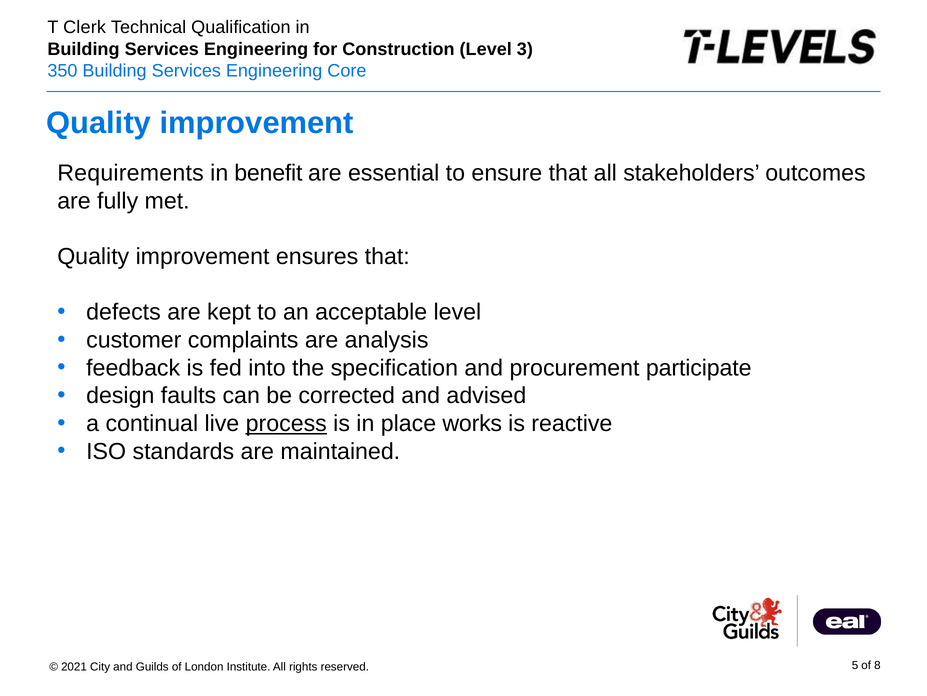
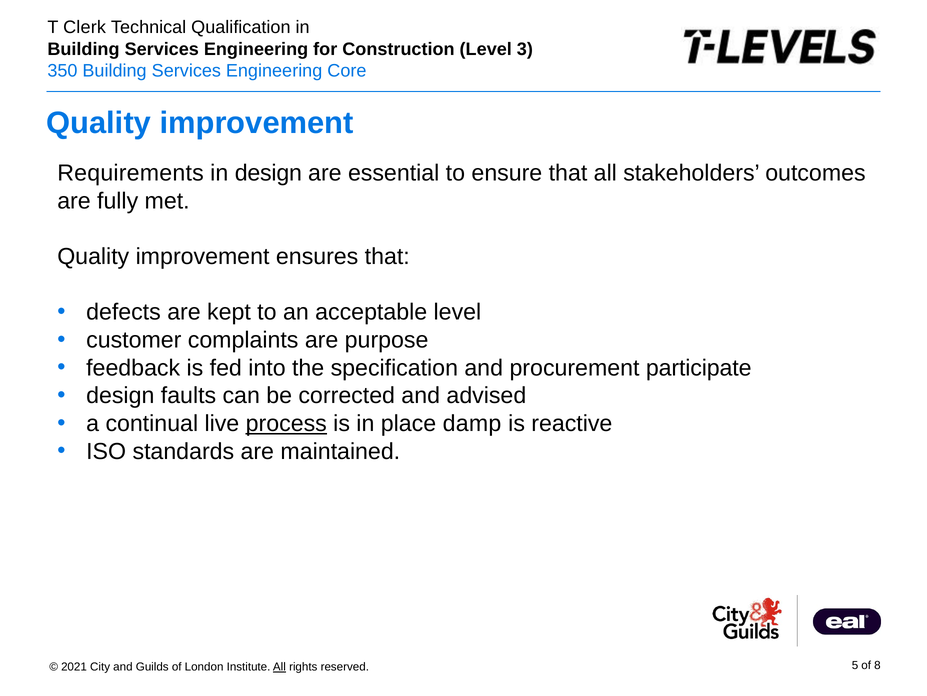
in benefit: benefit -> design (268, 173)
analysis: analysis -> purpose (387, 340)
works: works -> damp (472, 423)
All underline: none -> present (279, 666)
